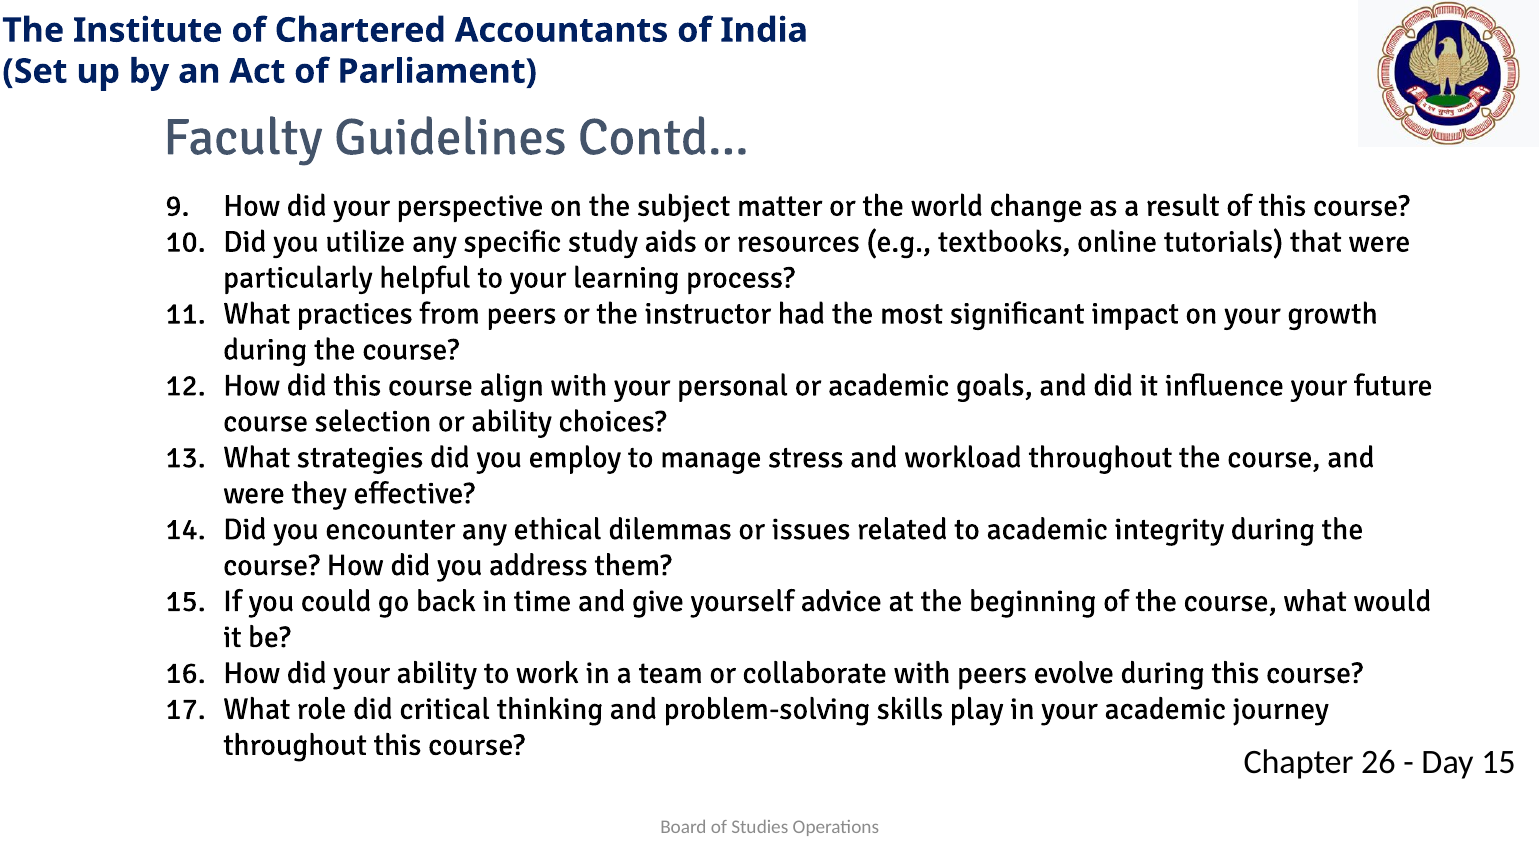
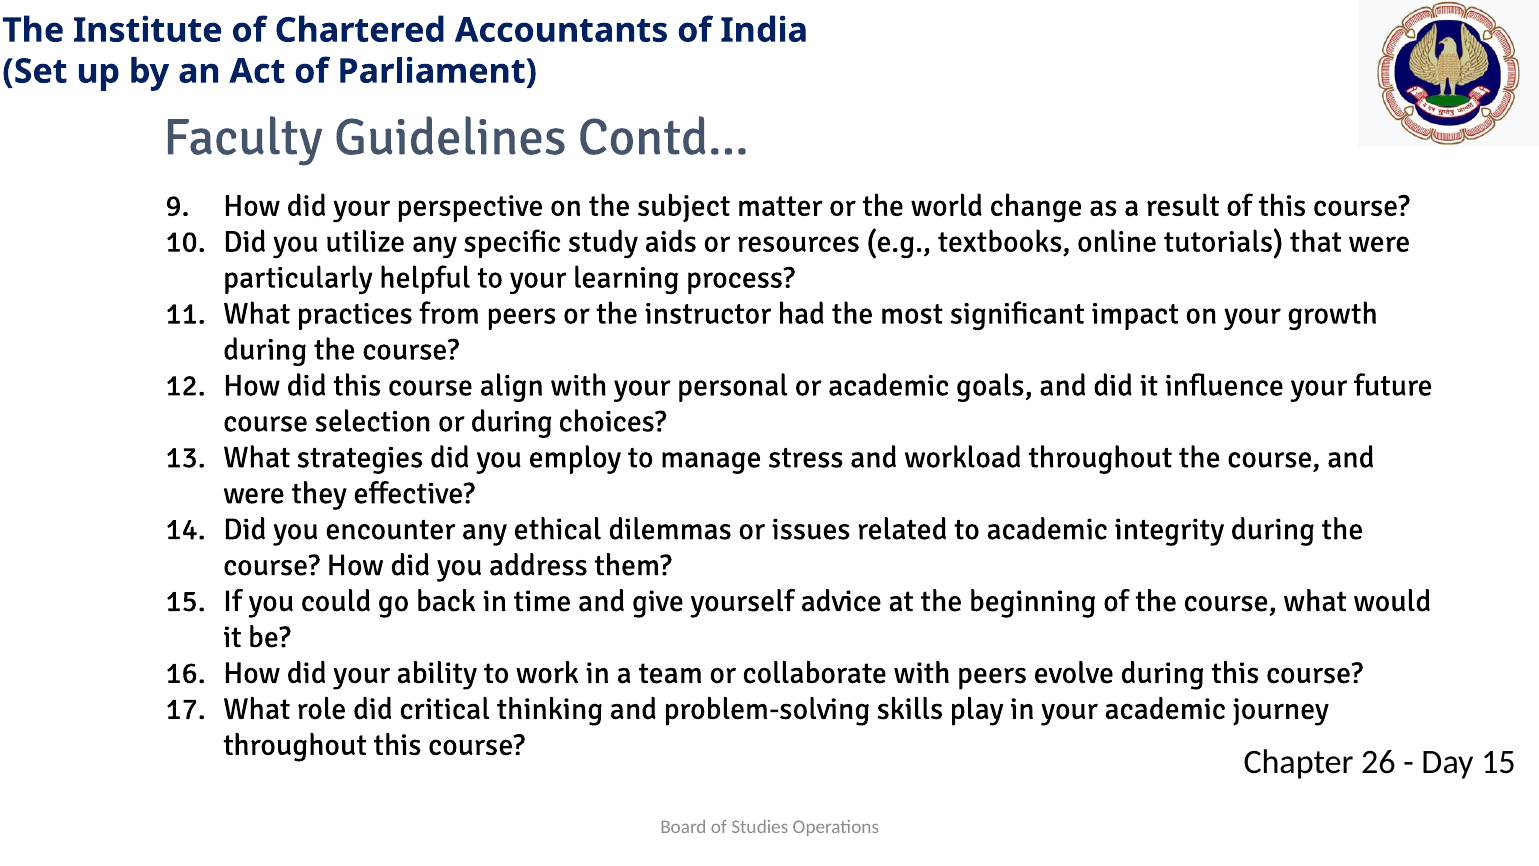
or ability: ability -> during (512, 421)
